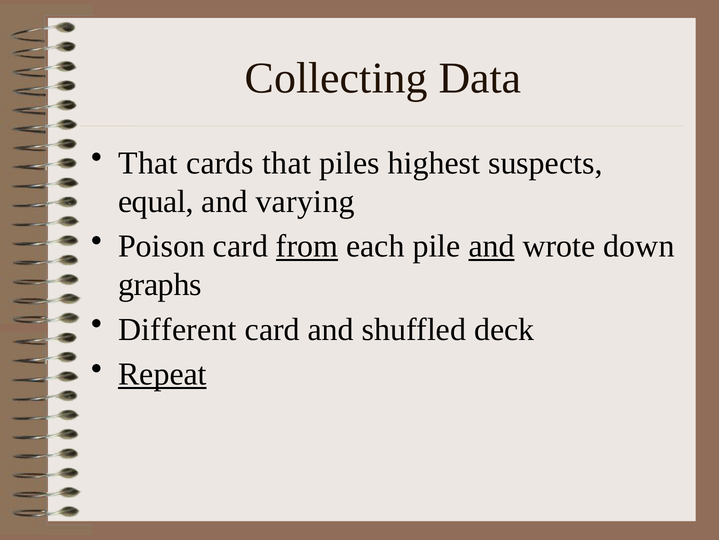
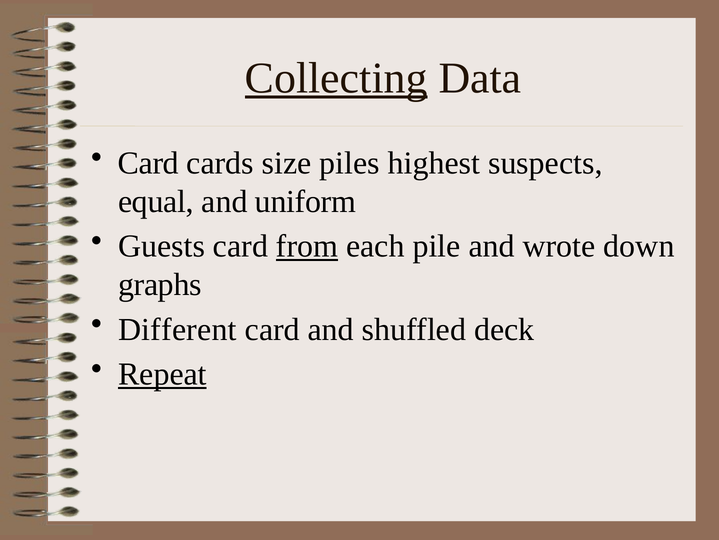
Collecting underline: none -> present (336, 78)
That: That -> Card (148, 163)
cards that: that -> size (287, 163)
varying: varying -> uniform (305, 201)
Poison: Poison -> Guests (162, 246)
and underline: present -> none (492, 246)
